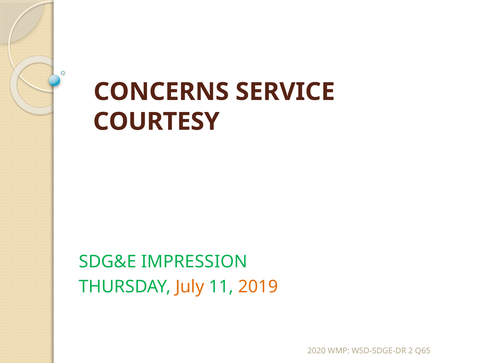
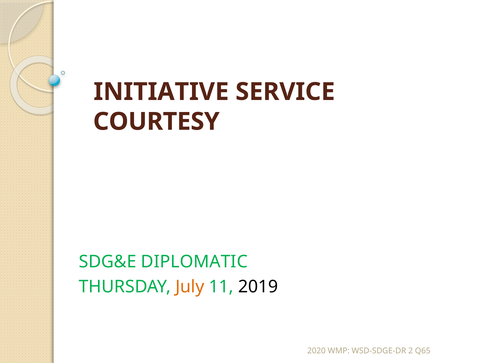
CONCERNS: CONCERNS -> INITIATIVE (161, 92)
IMPRESSION: IMPRESSION -> DIPLOMATIC (194, 262)
2019 colour: orange -> black (258, 287)
